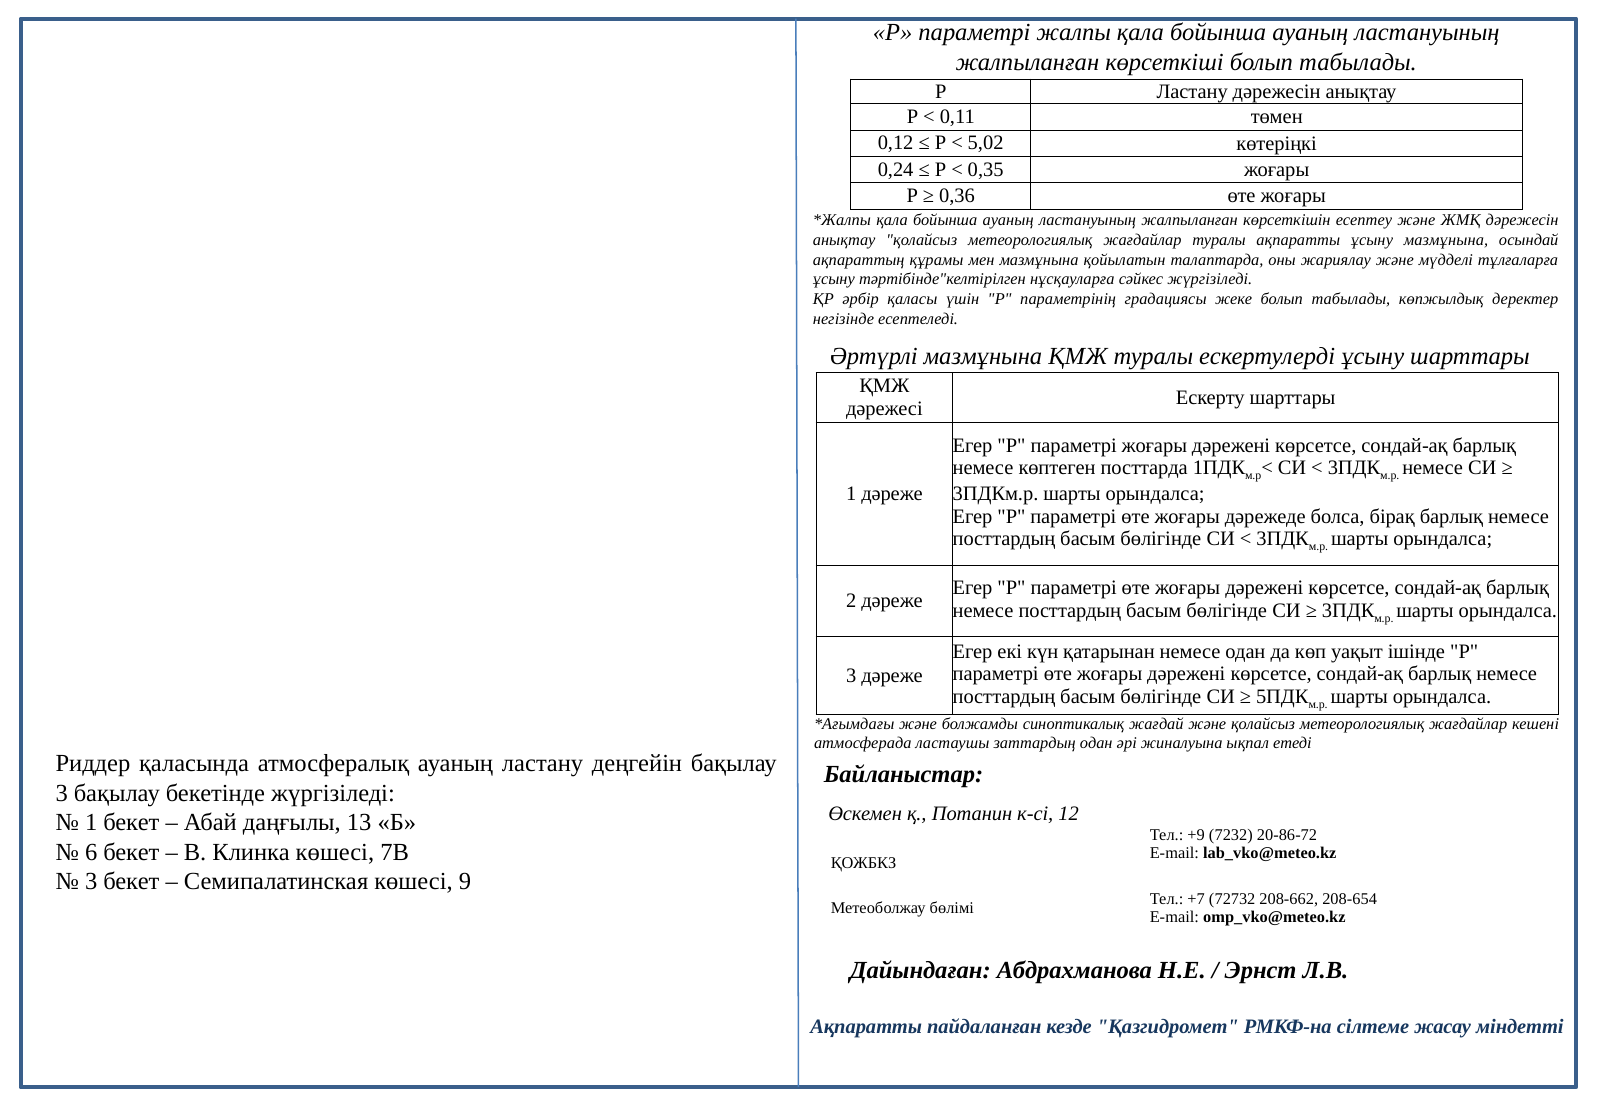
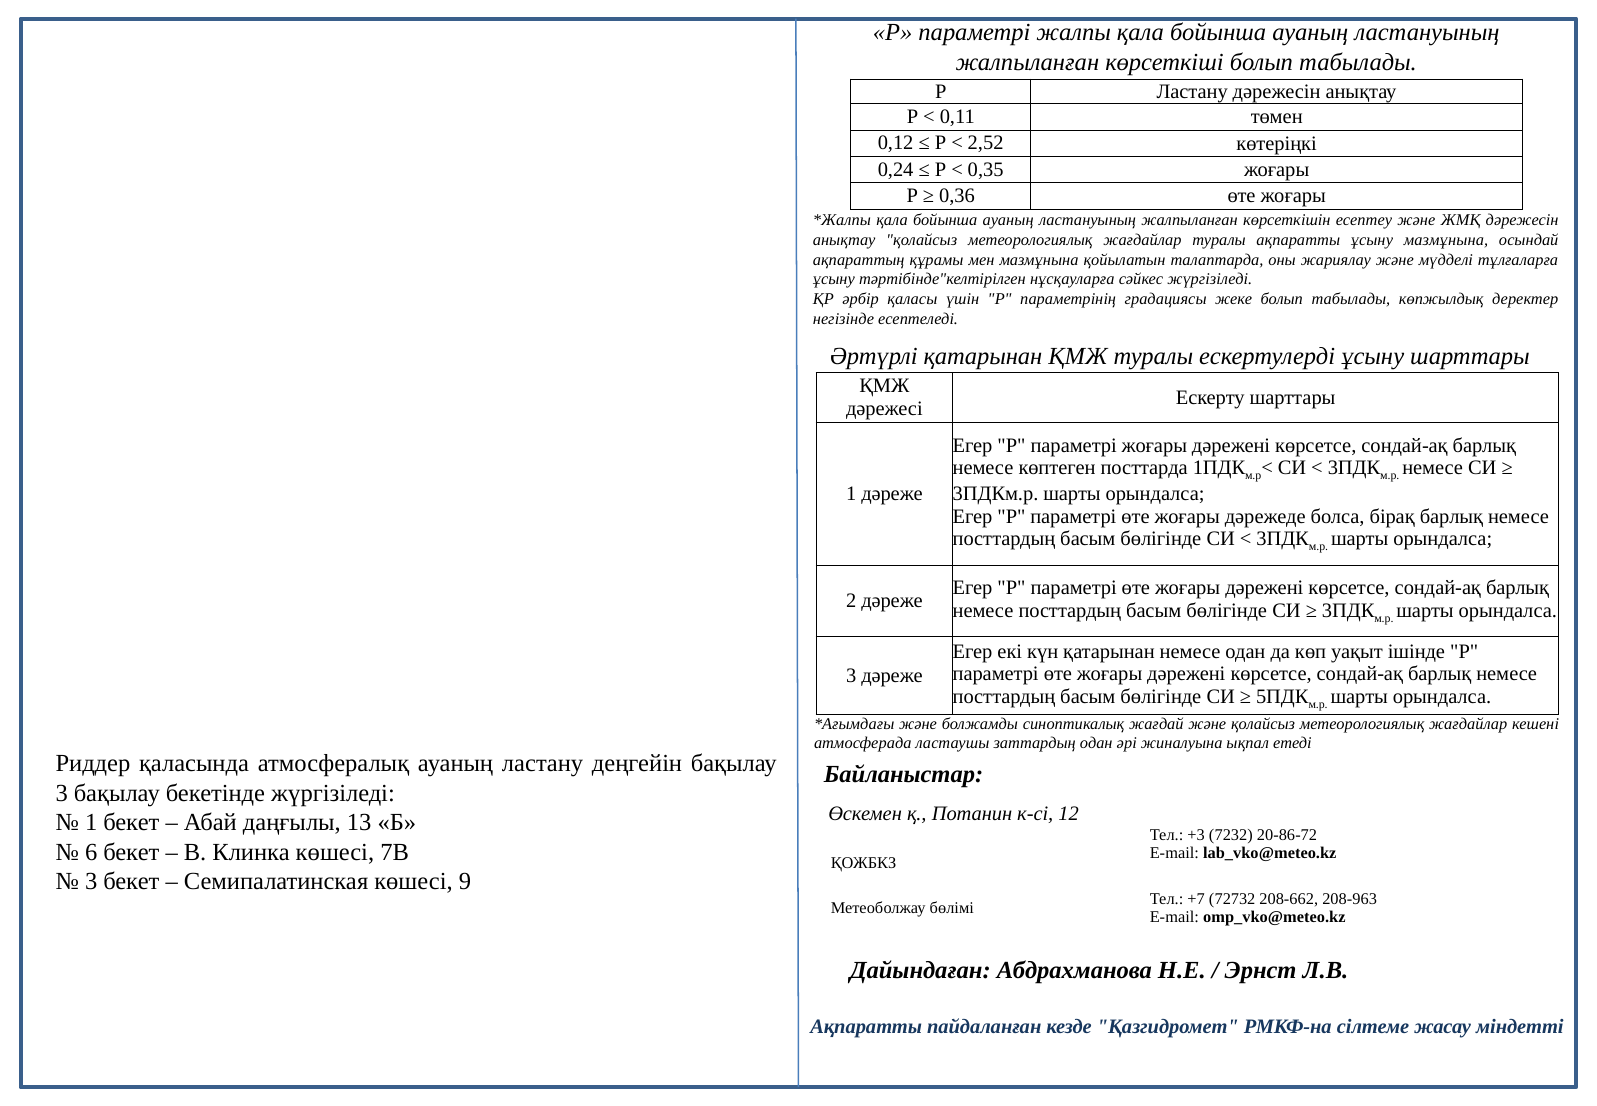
5,02: 5,02 -> 2,52 (986, 143)
Әртүрлі мазмұнына: мазмұнына -> қатарынан (983, 356)
+9: +9 -> +3 (1196, 835)
208-654: 208-654 -> 208-963 (1350, 899)
